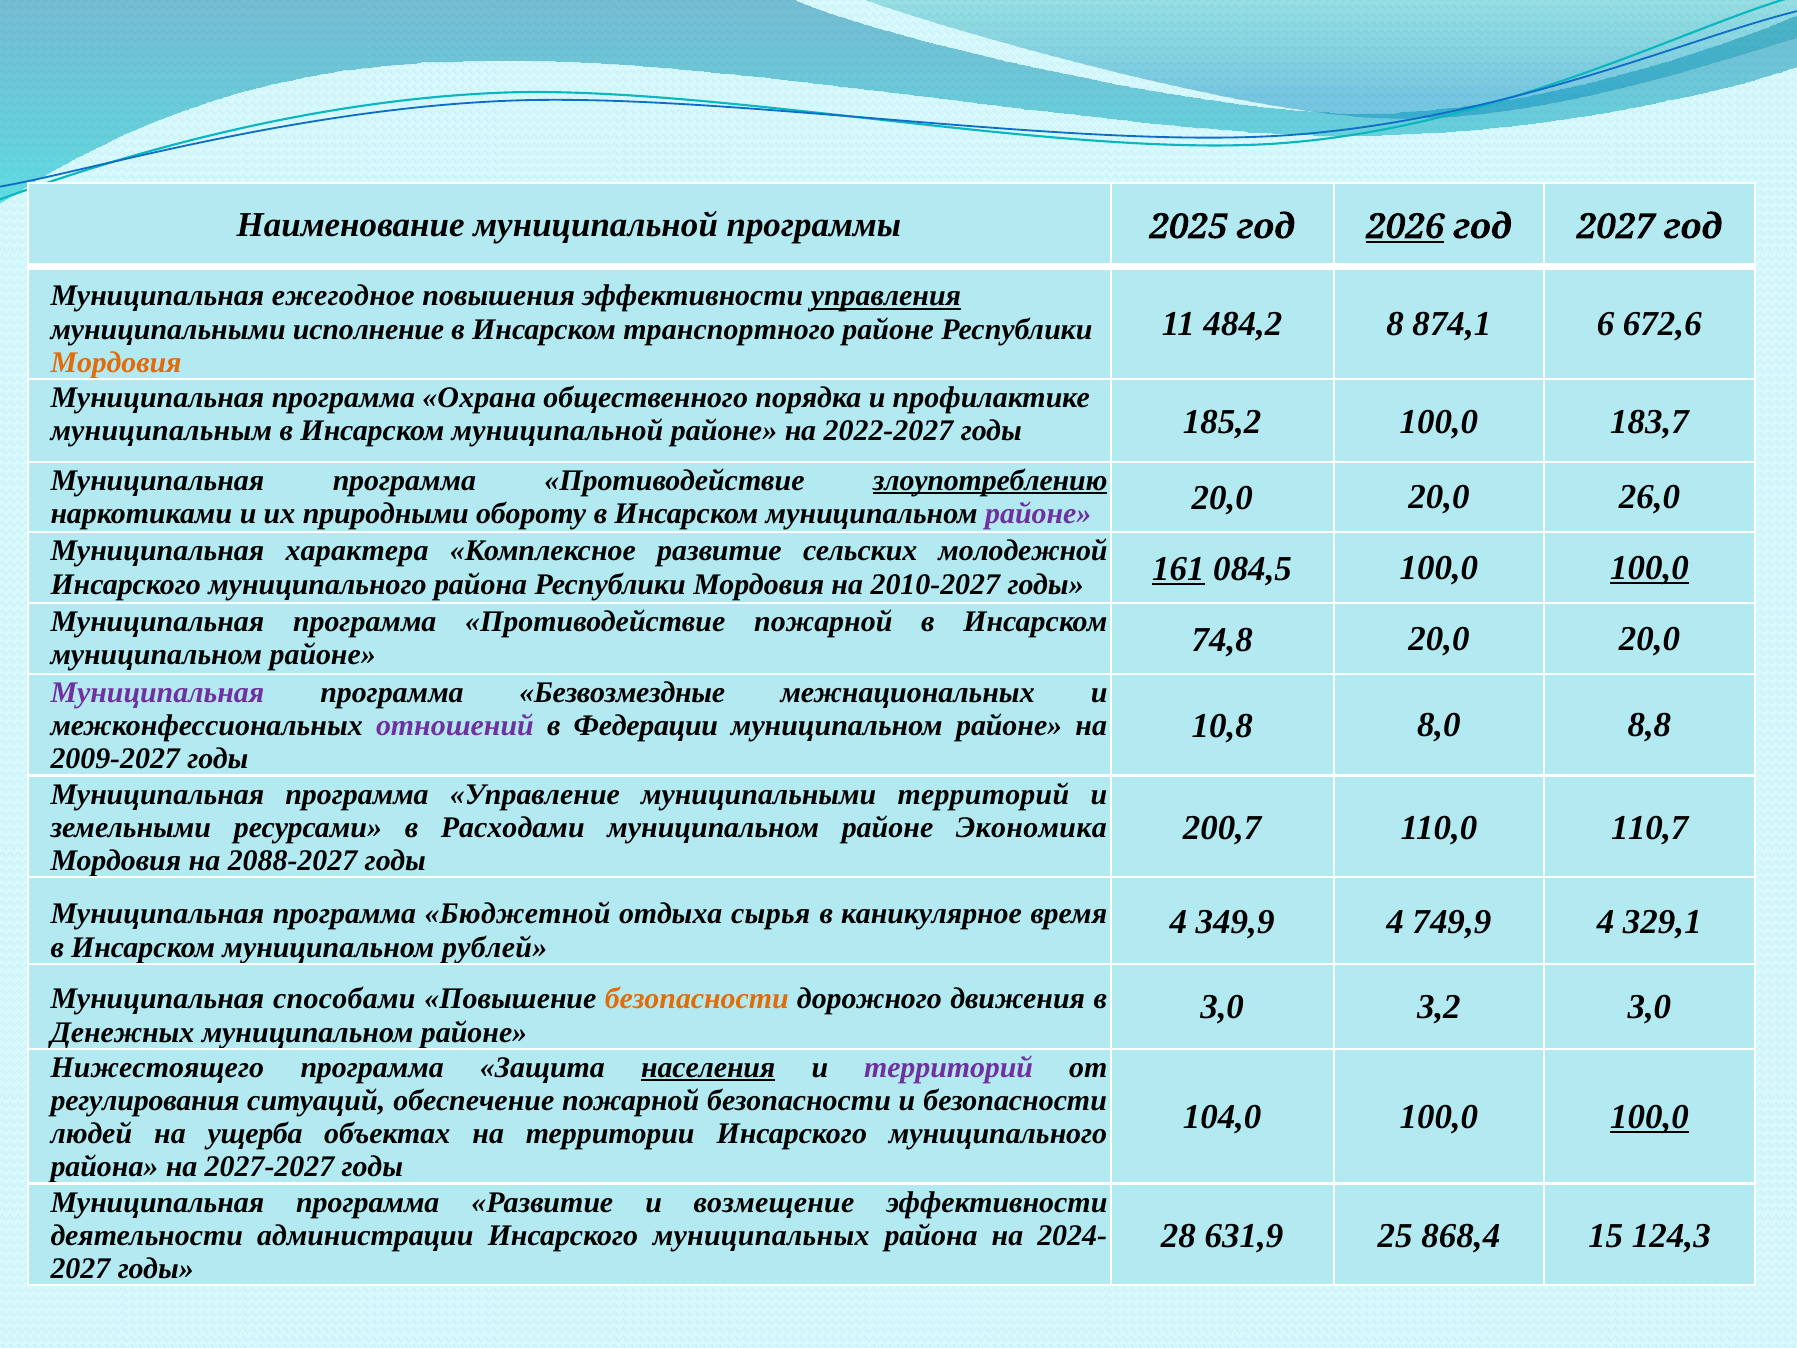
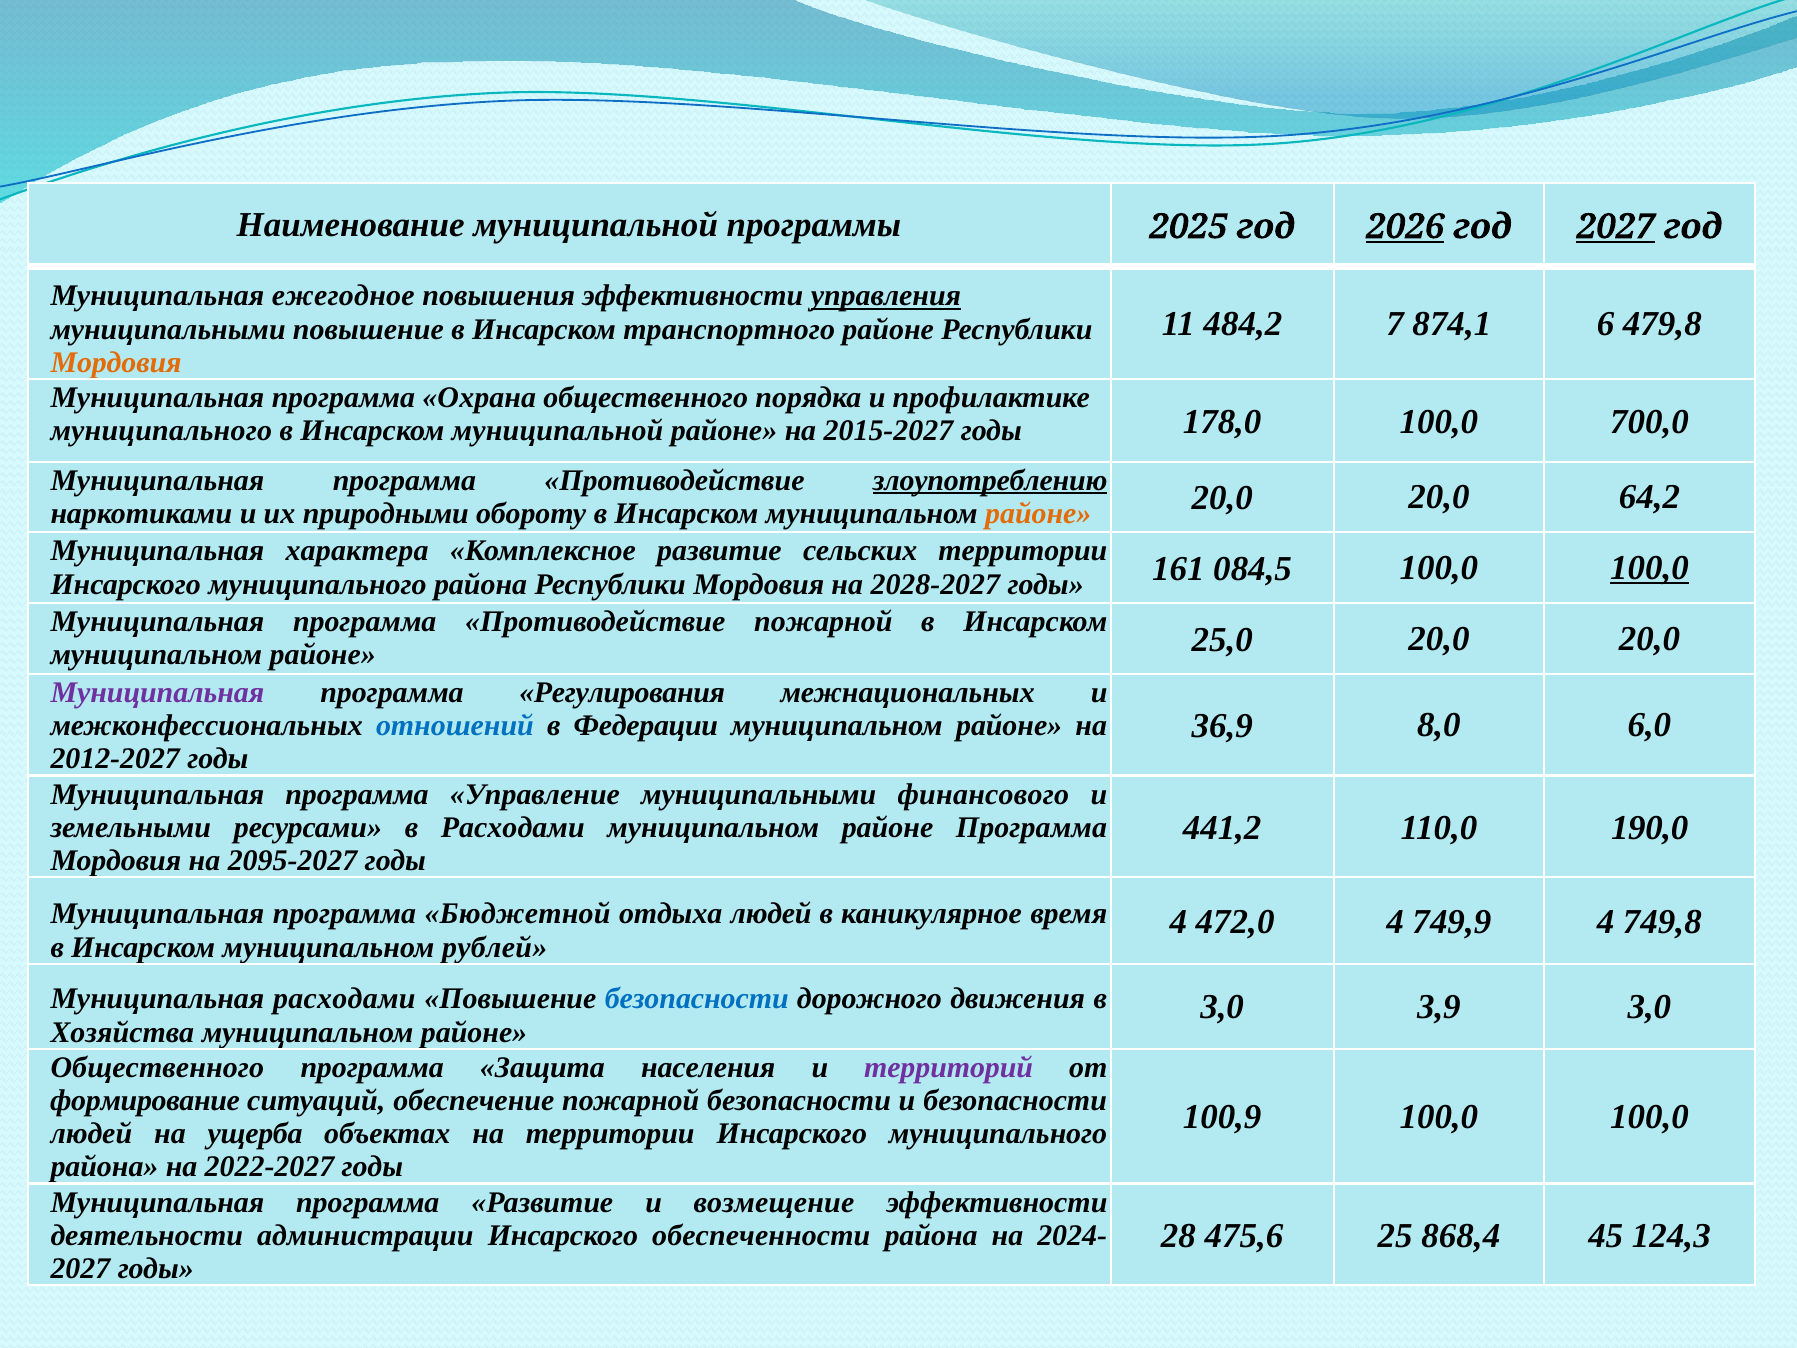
2027 underline: none -> present (1616, 227)
8: 8 -> 7 (1395, 324)
672,6: 672,6 -> 479,8 (1662, 324)
муниципальными исполнение: исполнение -> повышение (368, 329)
муниципальным: муниципальным -> муниципального (161, 431)
2022-2027: 2022-2027 -> 2015-2027 (888, 431)
185,2: 185,2 -> 178,0 (1222, 421)
183,7: 183,7 -> 700,0 (1649, 421)
районе colour: purple -> orange (1038, 513)
26,0: 26,0 -> 64,2 (1650, 497)
сельских молодежной: молодежной -> территории (1023, 551)
2010-2027: 2010-2027 -> 2028-2027 (935, 584)
161 underline: present -> none (1178, 569)
74,8: 74,8 -> 25,0 (1222, 640)
Безвозмездные: Безвозмездные -> Регулирования (622, 692)
10,8: 10,8 -> 36,9 (1222, 726)
8,8: 8,8 -> 6,0 (1649, 725)
отношений colour: purple -> blue (455, 726)
2009-2027: 2009-2027 -> 2012-2027 (115, 759)
муниципальными территорий: территорий -> финансового (983, 794)
200,7: 200,7 -> 441,2 (1222, 827)
110,7: 110,7 -> 190,0 (1650, 827)
районе Экономика: Экономика -> Программа (1031, 827)
2088-2027: 2088-2027 -> 2095-2027 (293, 861)
отдыха сырья: сырья -> людей (771, 914)
349,9: 349,9 -> 472,0 (1235, 921)
329,1: 329,1 -> 749,8 (1662, 921)
Муниципальная способами: способами -> расходами (344, 999)
безопасности colour: orange -> blue (697, 999)
3,2: 3,2 -> 3,9 (1439, 1007)
Денежных: Денежных -> Хозяйства (122, 1032)
Нижестоящего: Нижестоящего -> Общественного (157, 1067)
населения underline: present -> none (708, 1067)
регулирования: регулирования -> формирование (145, 1100)
104,0: 104,0 -> 100,9 (1222, 1117)
100,0 underline: present -> none (1649, 1117)
2027-2027: 2027-2027 -> 2022-2027 (269, 1167)
631,9: 631,9 -> 475,6 (1244, 1235)
15: 15 -> 45 (1606, 1235)
муниципальных: муниципальных -> обеспеченности (761, 1235)
